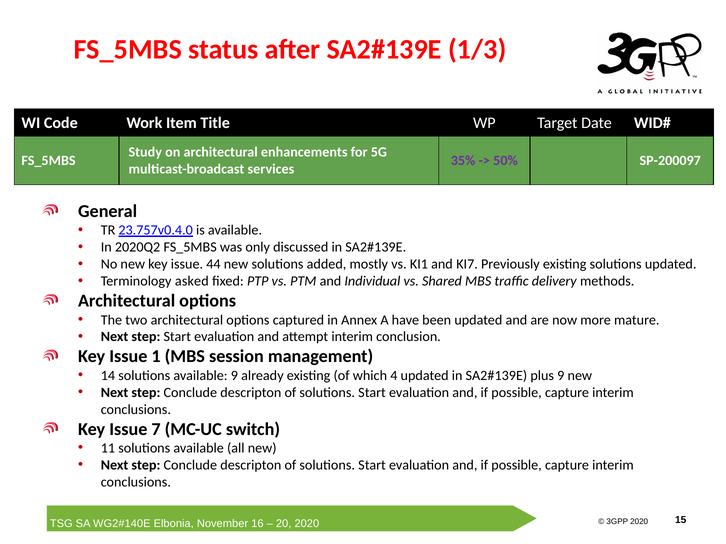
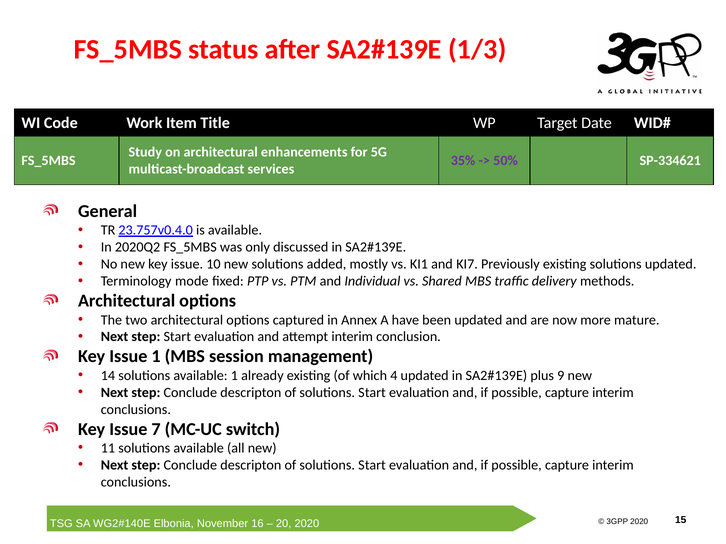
SP-200097: SP-200097 -> SP-334621 (670, 161)
44: 44 -> 10 (213, 265)
asked: asked -> mode (192, 281)
available 9: 9 -> 1 (234, 376)
